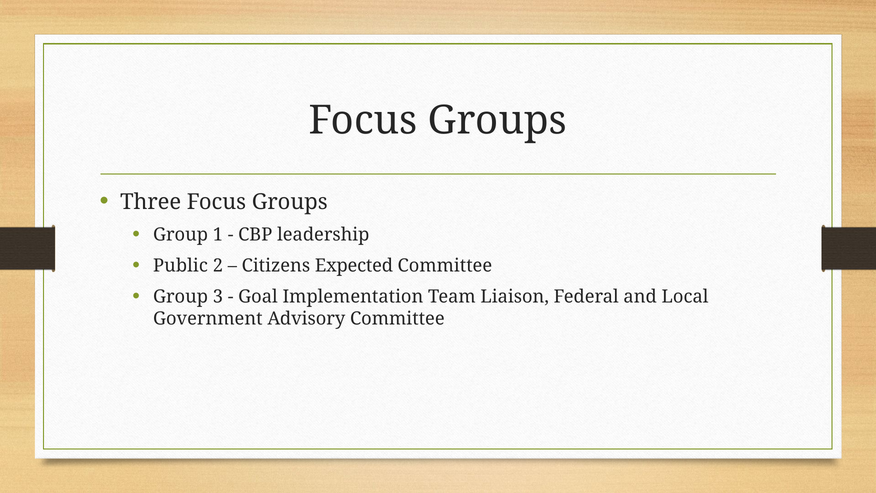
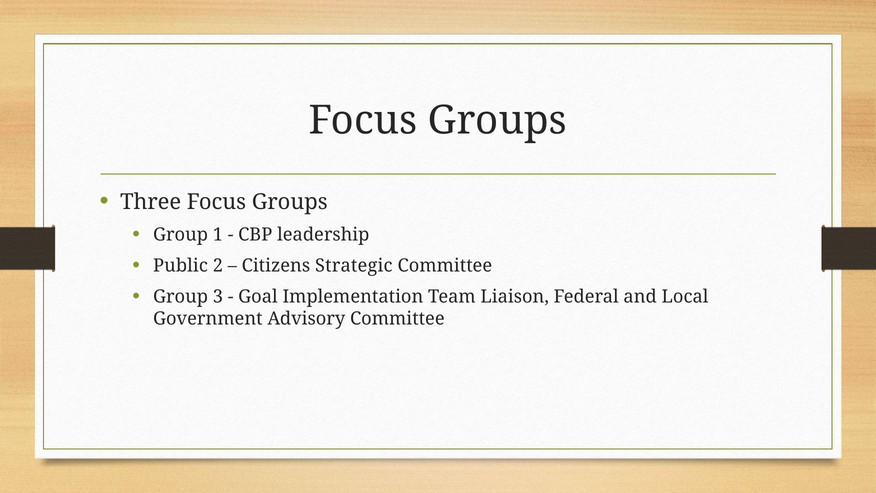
Expected: Expected -> Strategic (354, 266)
